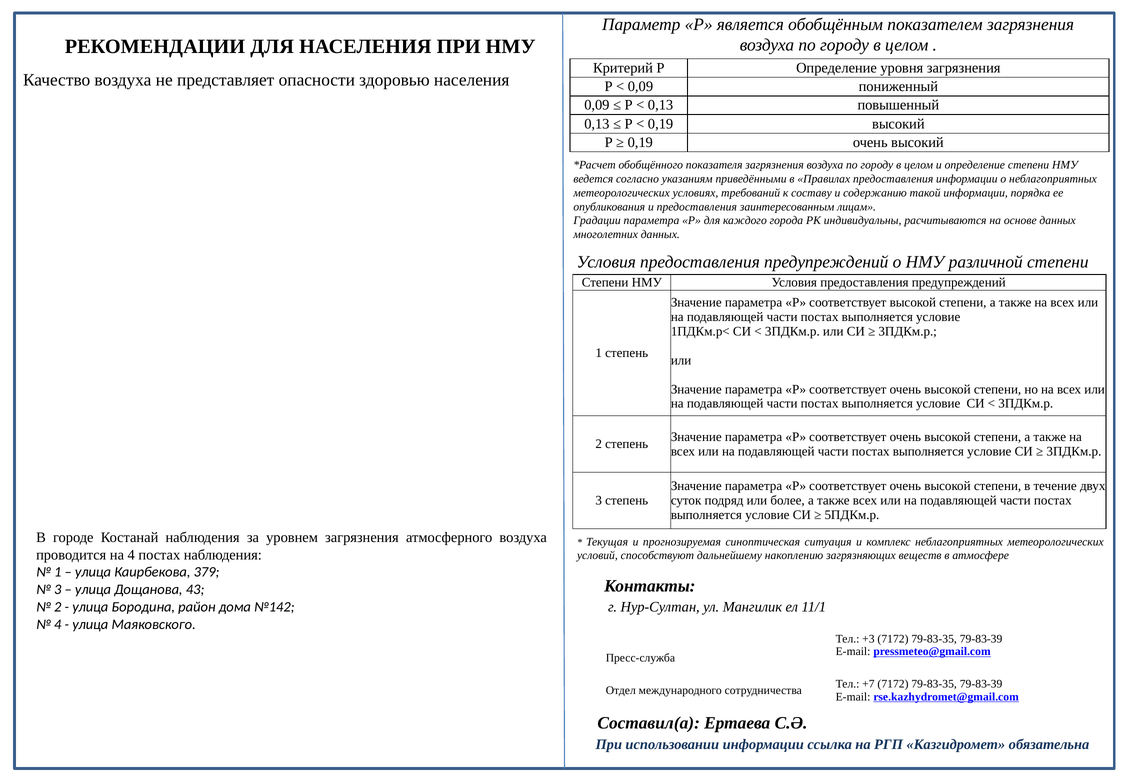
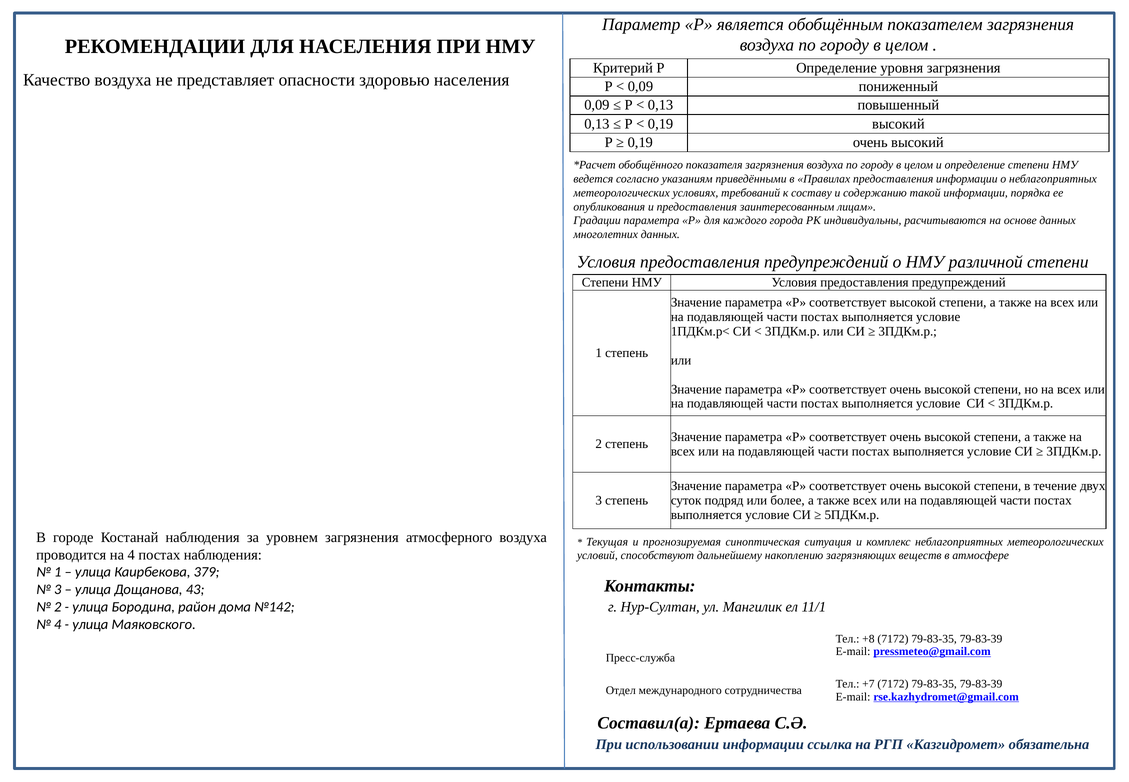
+3: +3 -> +8 (868, 638)
